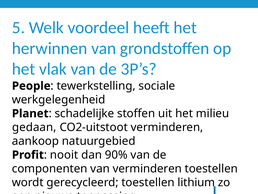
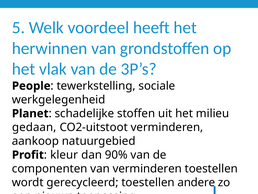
nooit: nooit -> kleur (64, 155)
lithium: lithium -> andere (196, 182)
